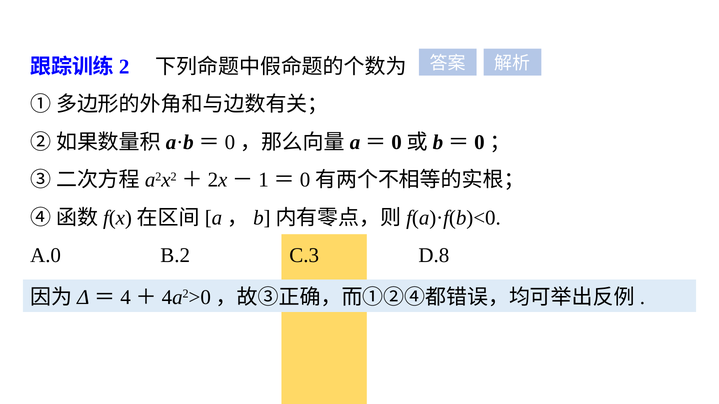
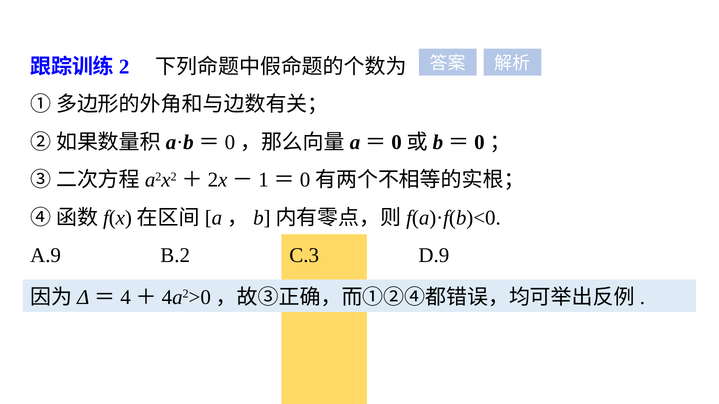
A.0: A.0 -> A.9 (46, 256)
D.8: D.8 -> D.9 (434, 256)
